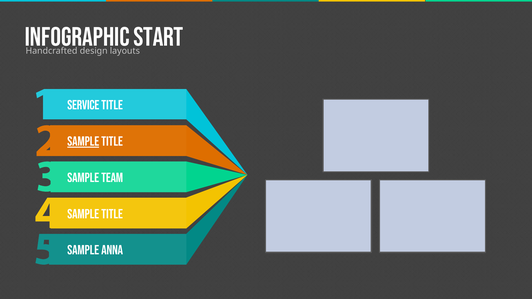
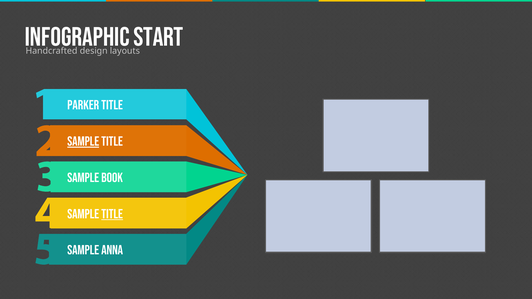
SERVICE: SERVICE -> PARKER (83, 105)
TEAM: TEAM -> BOOK (112, 178)
TITLE underline: none -> present (112, 214)
